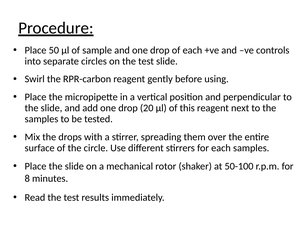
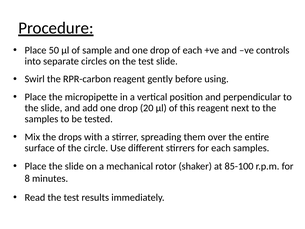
50-100: 50-100 -> 85-100 (239, 166)
